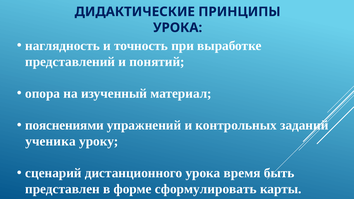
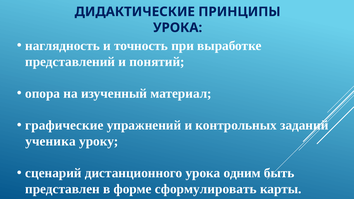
пояснениями: пояснениями -> графические (64, 125)
время: время -> одним (242, 173)
